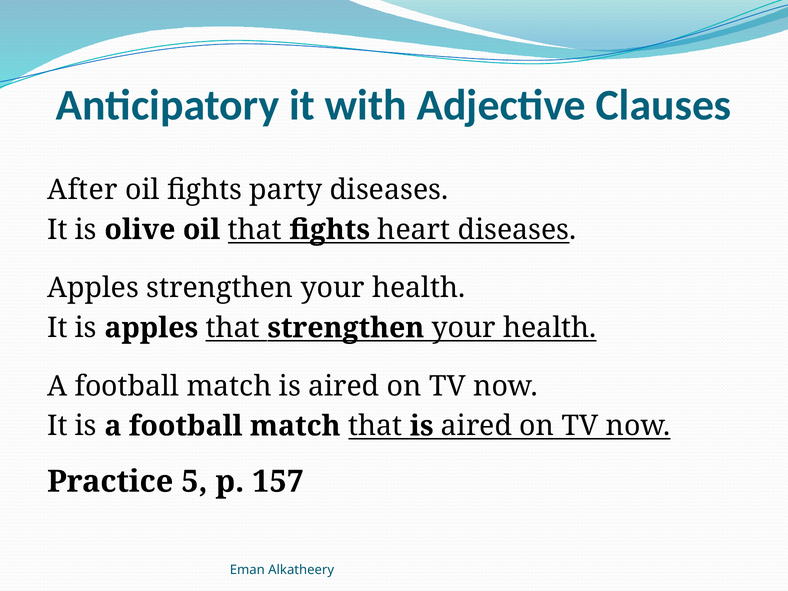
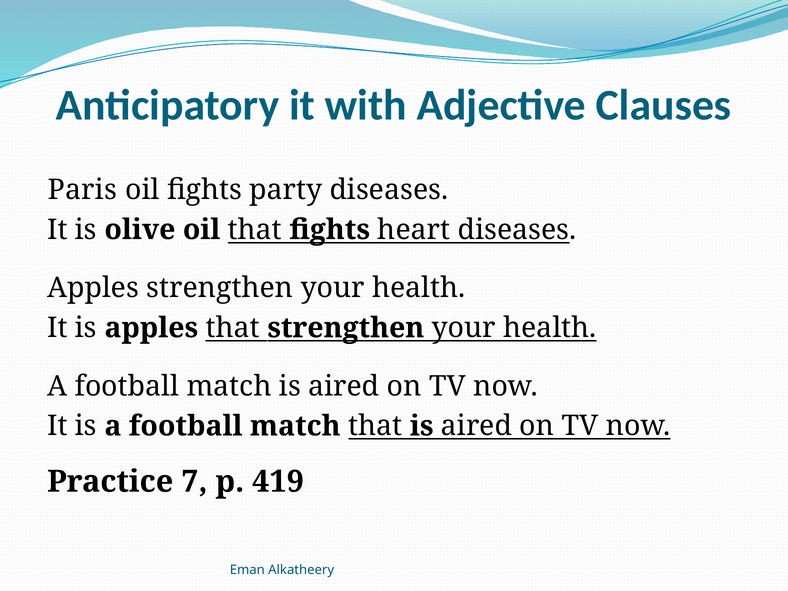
After: After -> Paris (82, 190)
5: 5 -> 7 (194, 482)
157: 157 -> 419 (278, 482)
